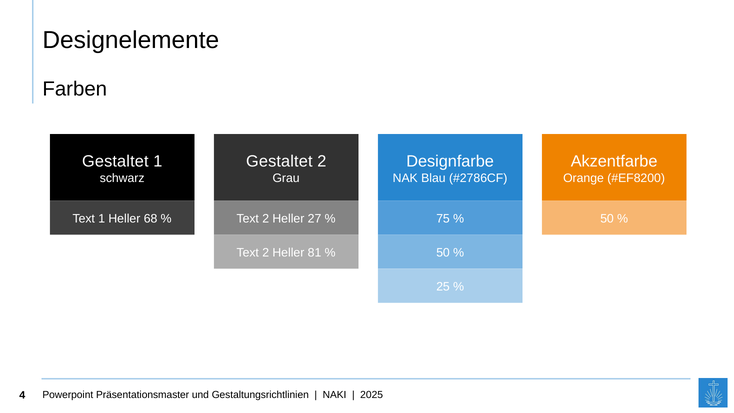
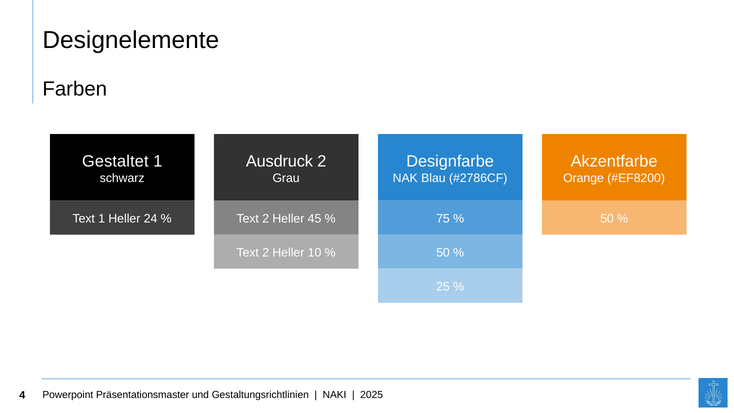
Gestaltet: Gestaltet -> Ausdruck (279, 161)
68: 68 -> 24 (151, 218)
27: 27 -> 45 (315, 218)
81: 81 -> 10 (315, 253)
